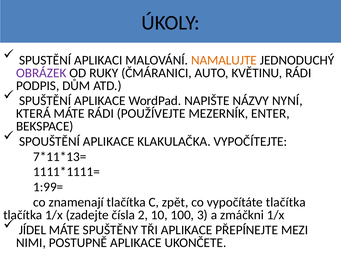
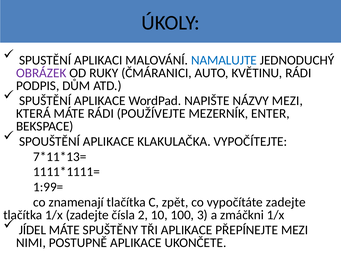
NAMALUJTE colour: orange -> blue (224, 60)
NÁZVY NYNÍ: NYNÍ -> MEZI (287, 101)
vypočítáte tlačítka: tlačítka -> zadejte (286, 202)
